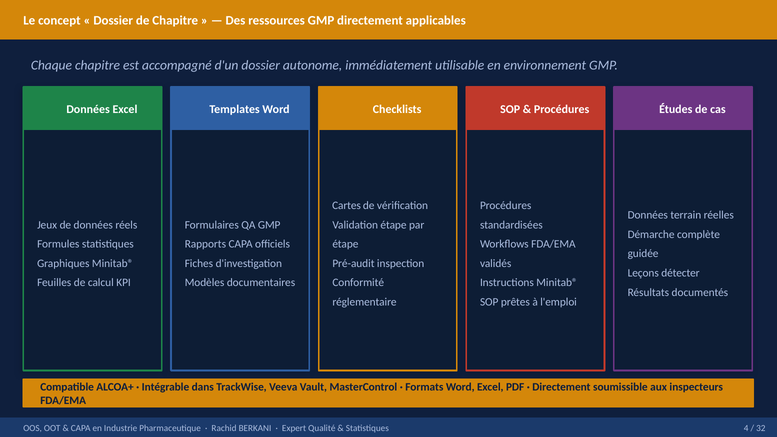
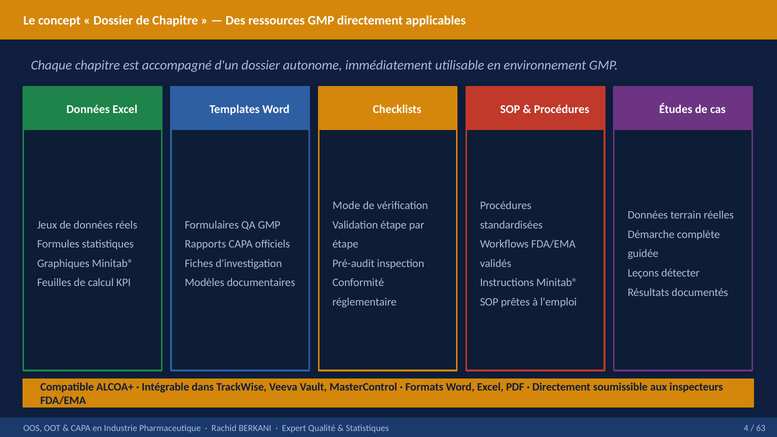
Cartes: Cartes -> Mode (346, 206)
32: 32 -> 63 (761, 428)
